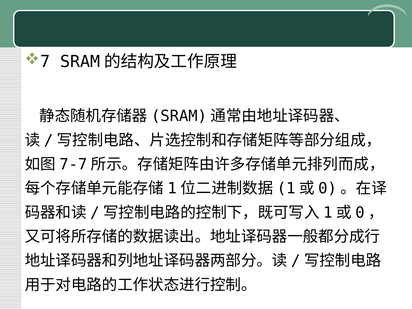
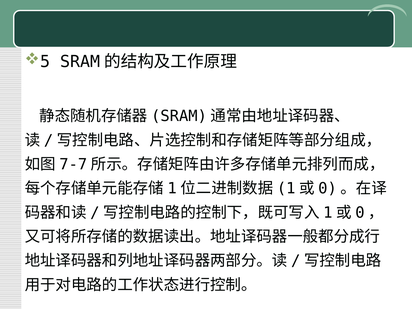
7: 7 -> 5 (45, 62)
